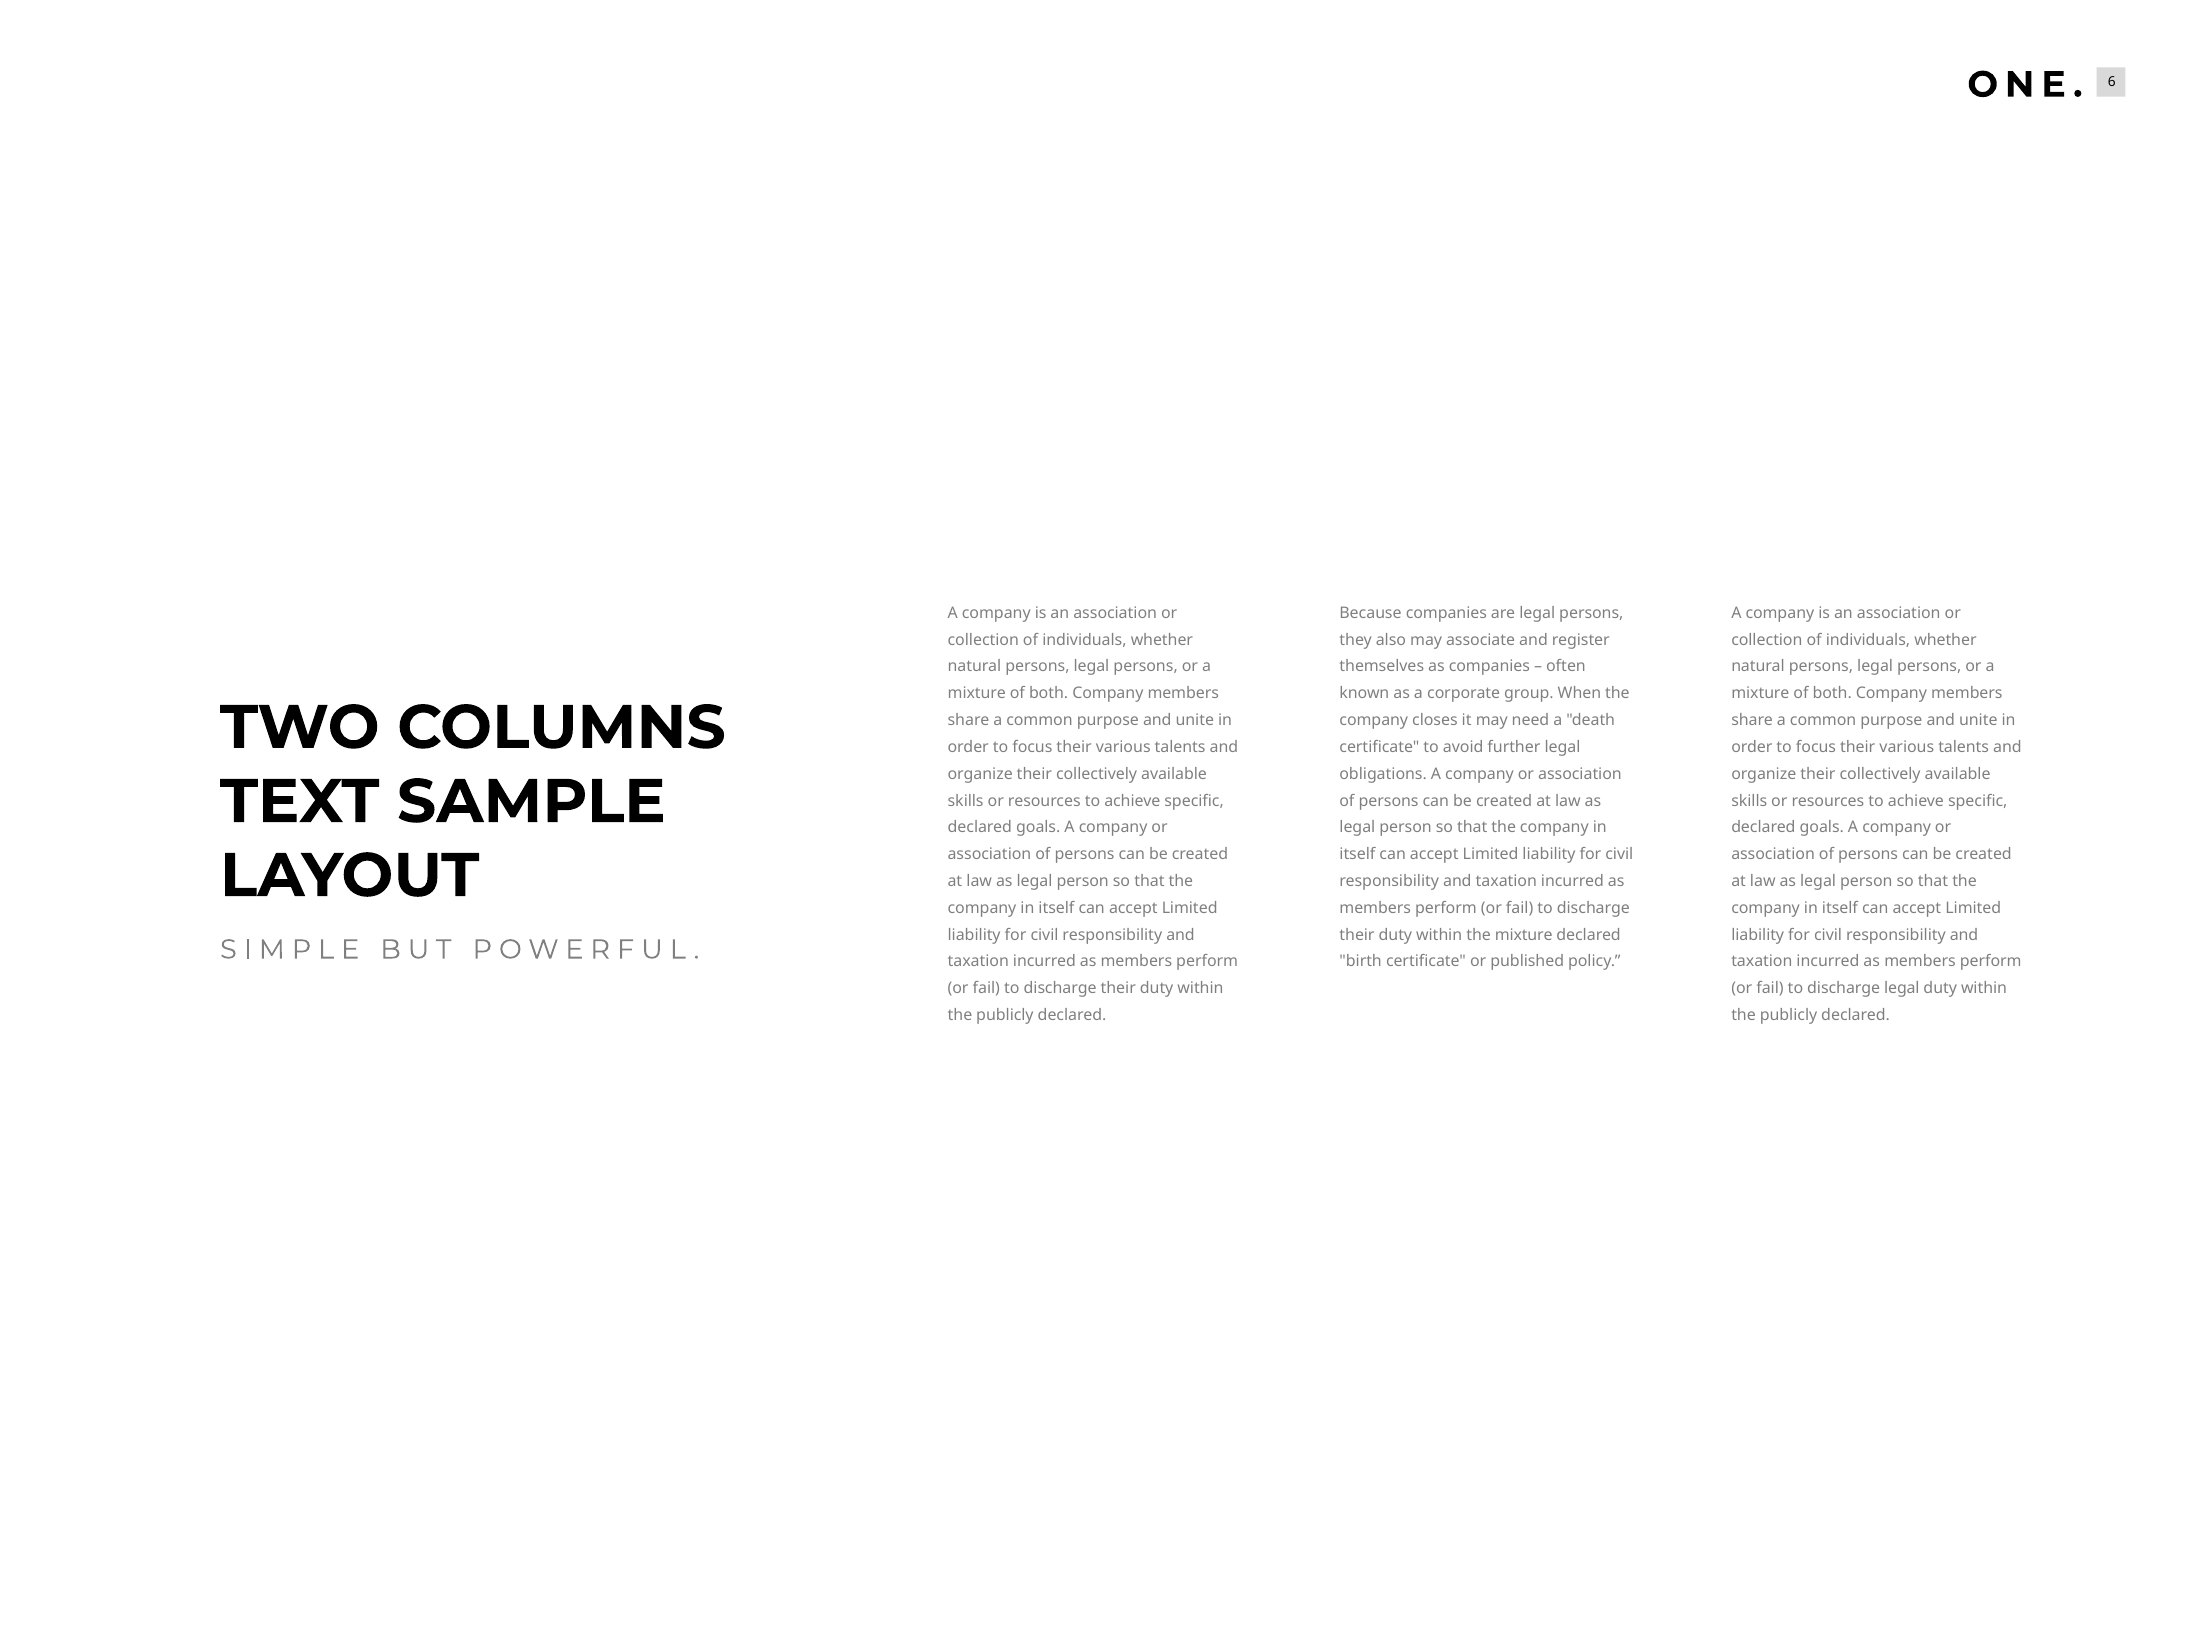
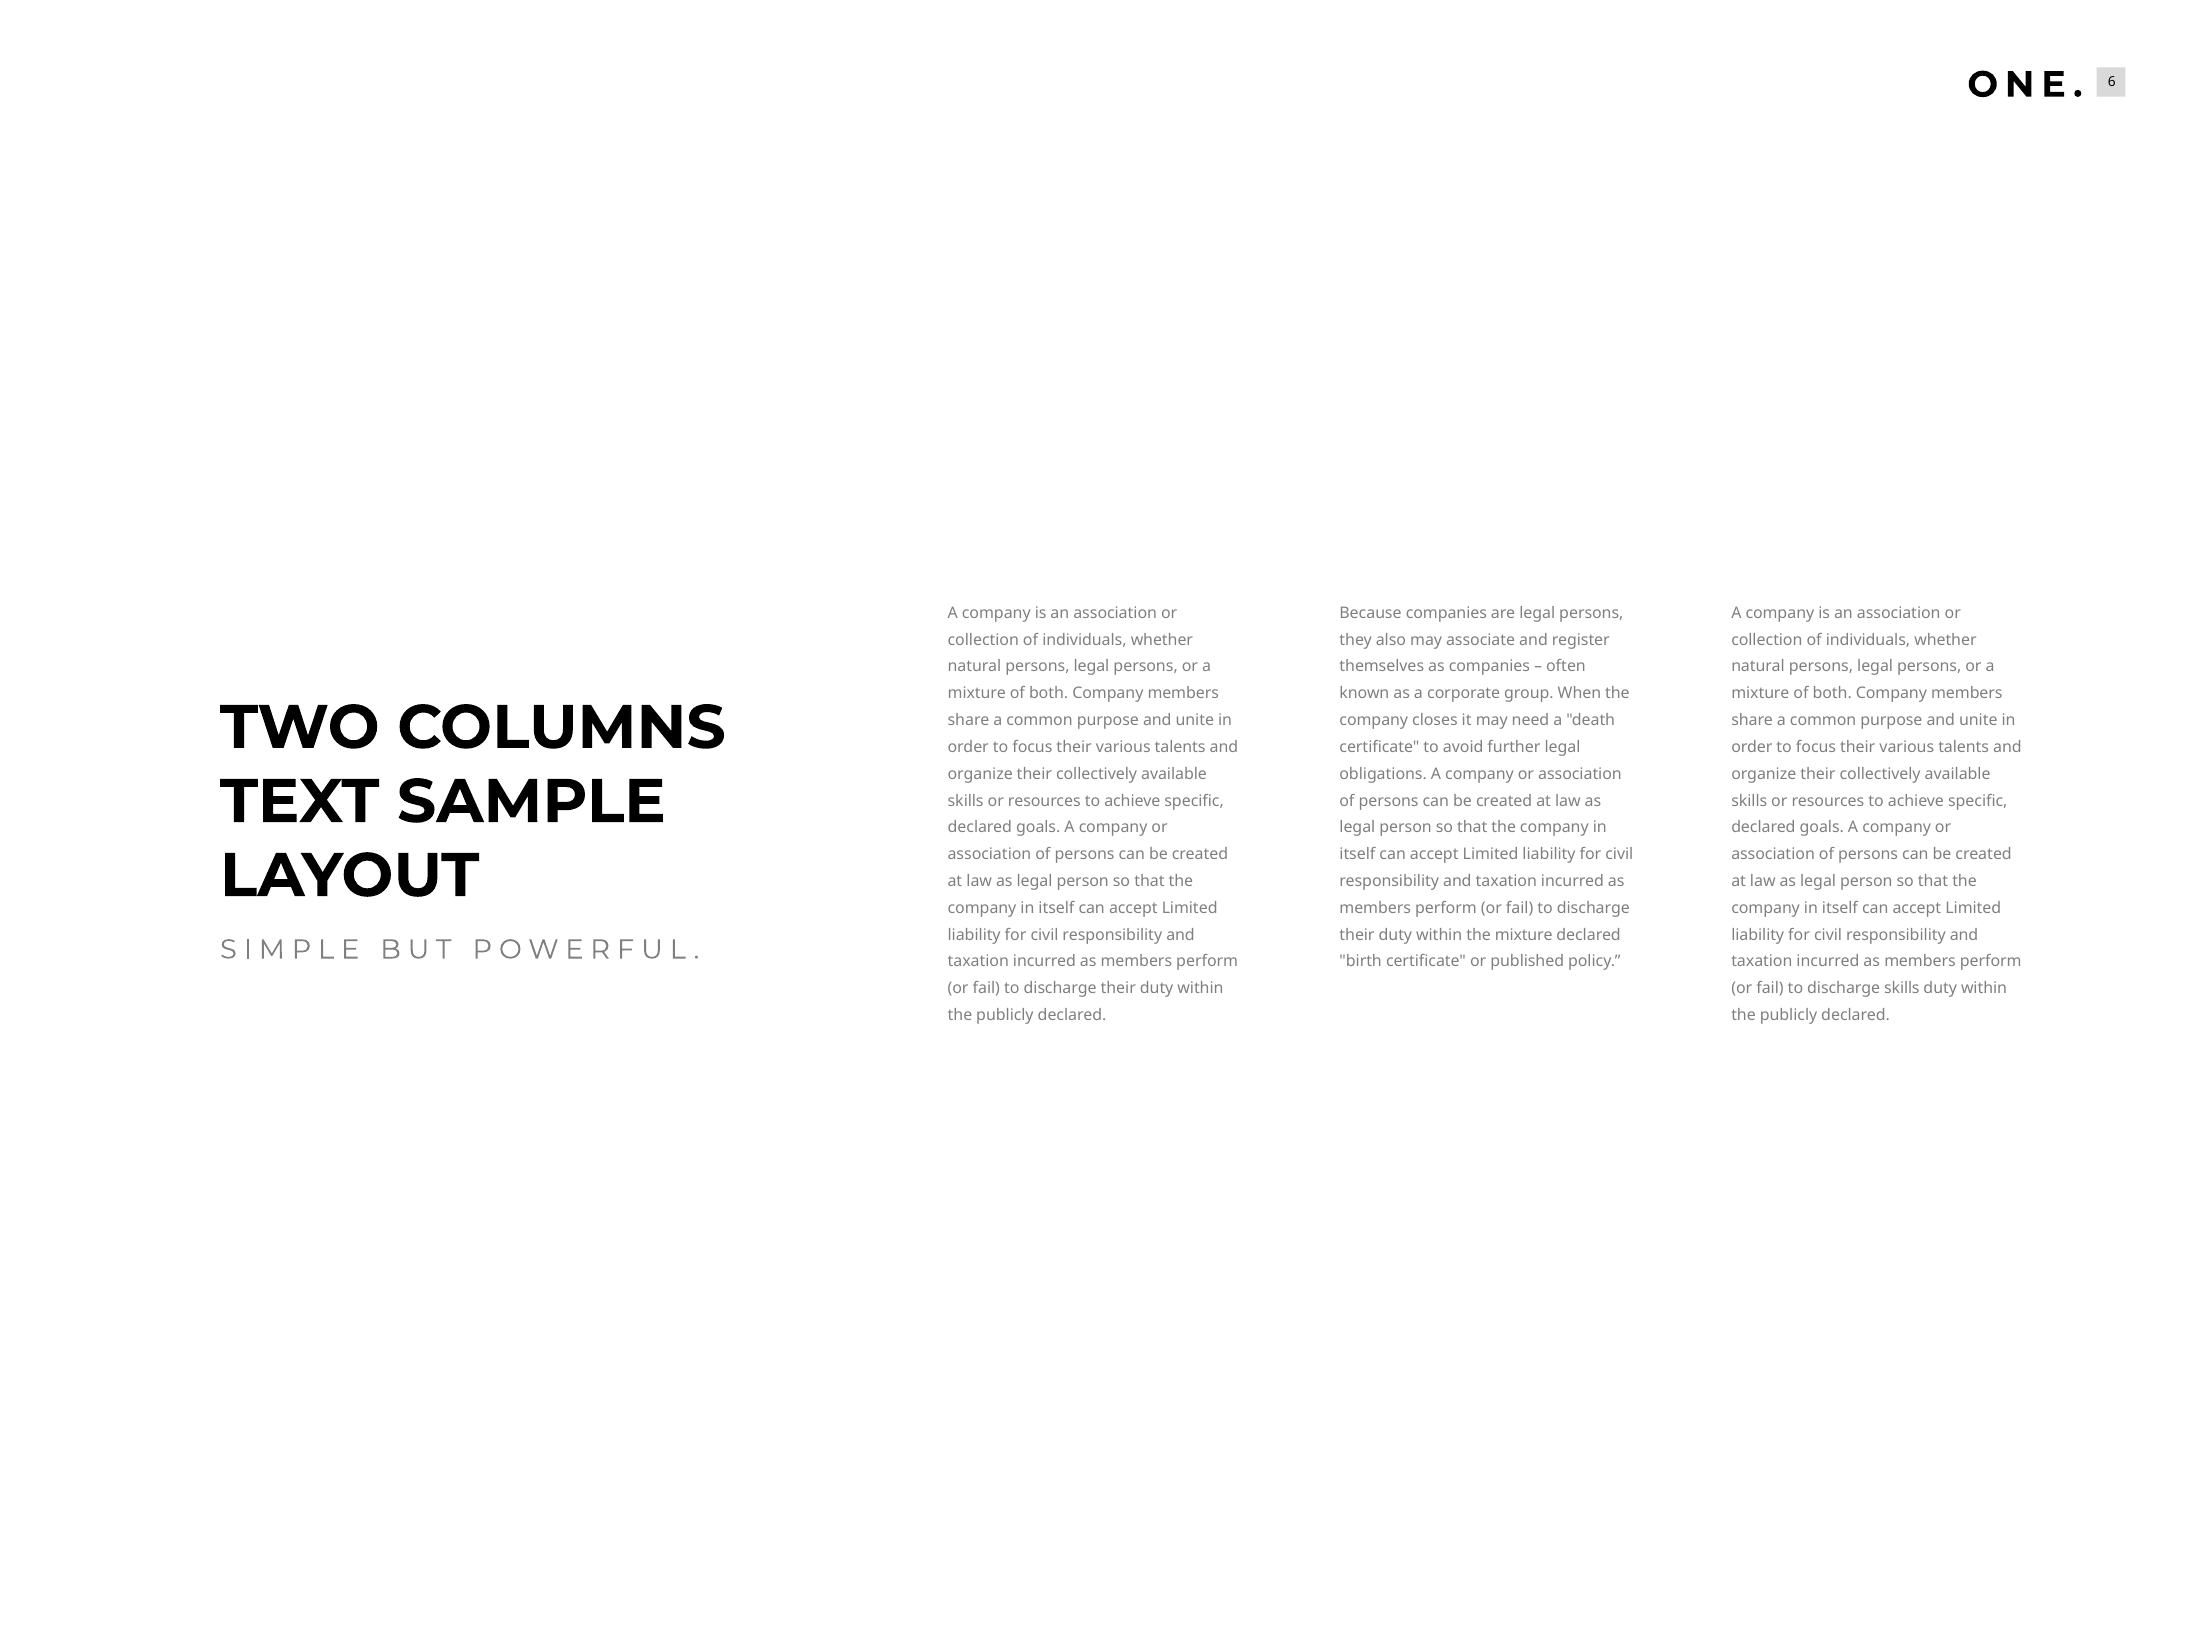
discharge legal: legal -> skills (1902, 988)
